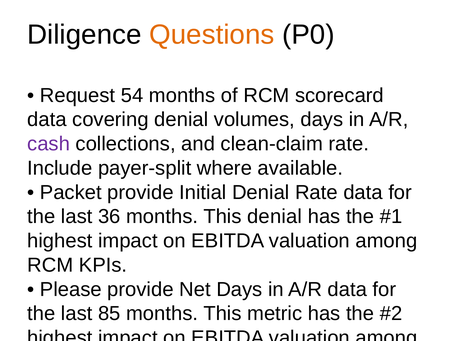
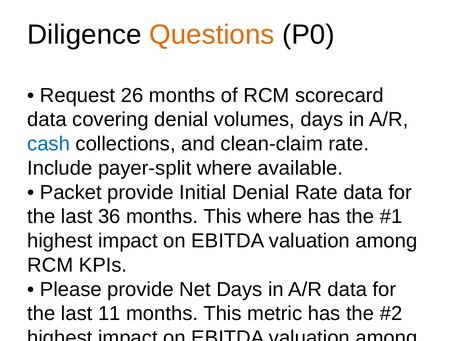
54: 54 -> 26 (132, 95)
cash colour: purple -> blue (49, 144)
This denial: denial -> where (275, 217)
85: 85 -> 11 (109, 314)
